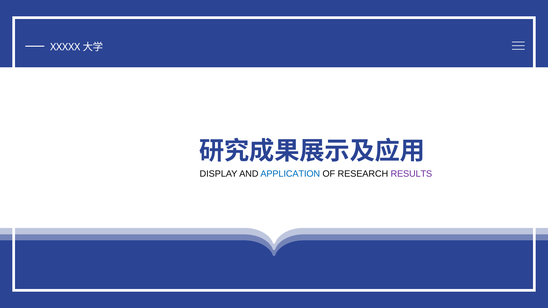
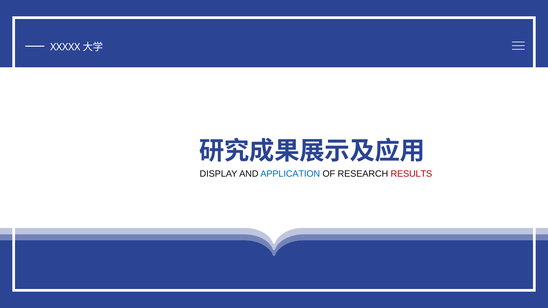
RESULTS colour: purple -> red (411, 174)
